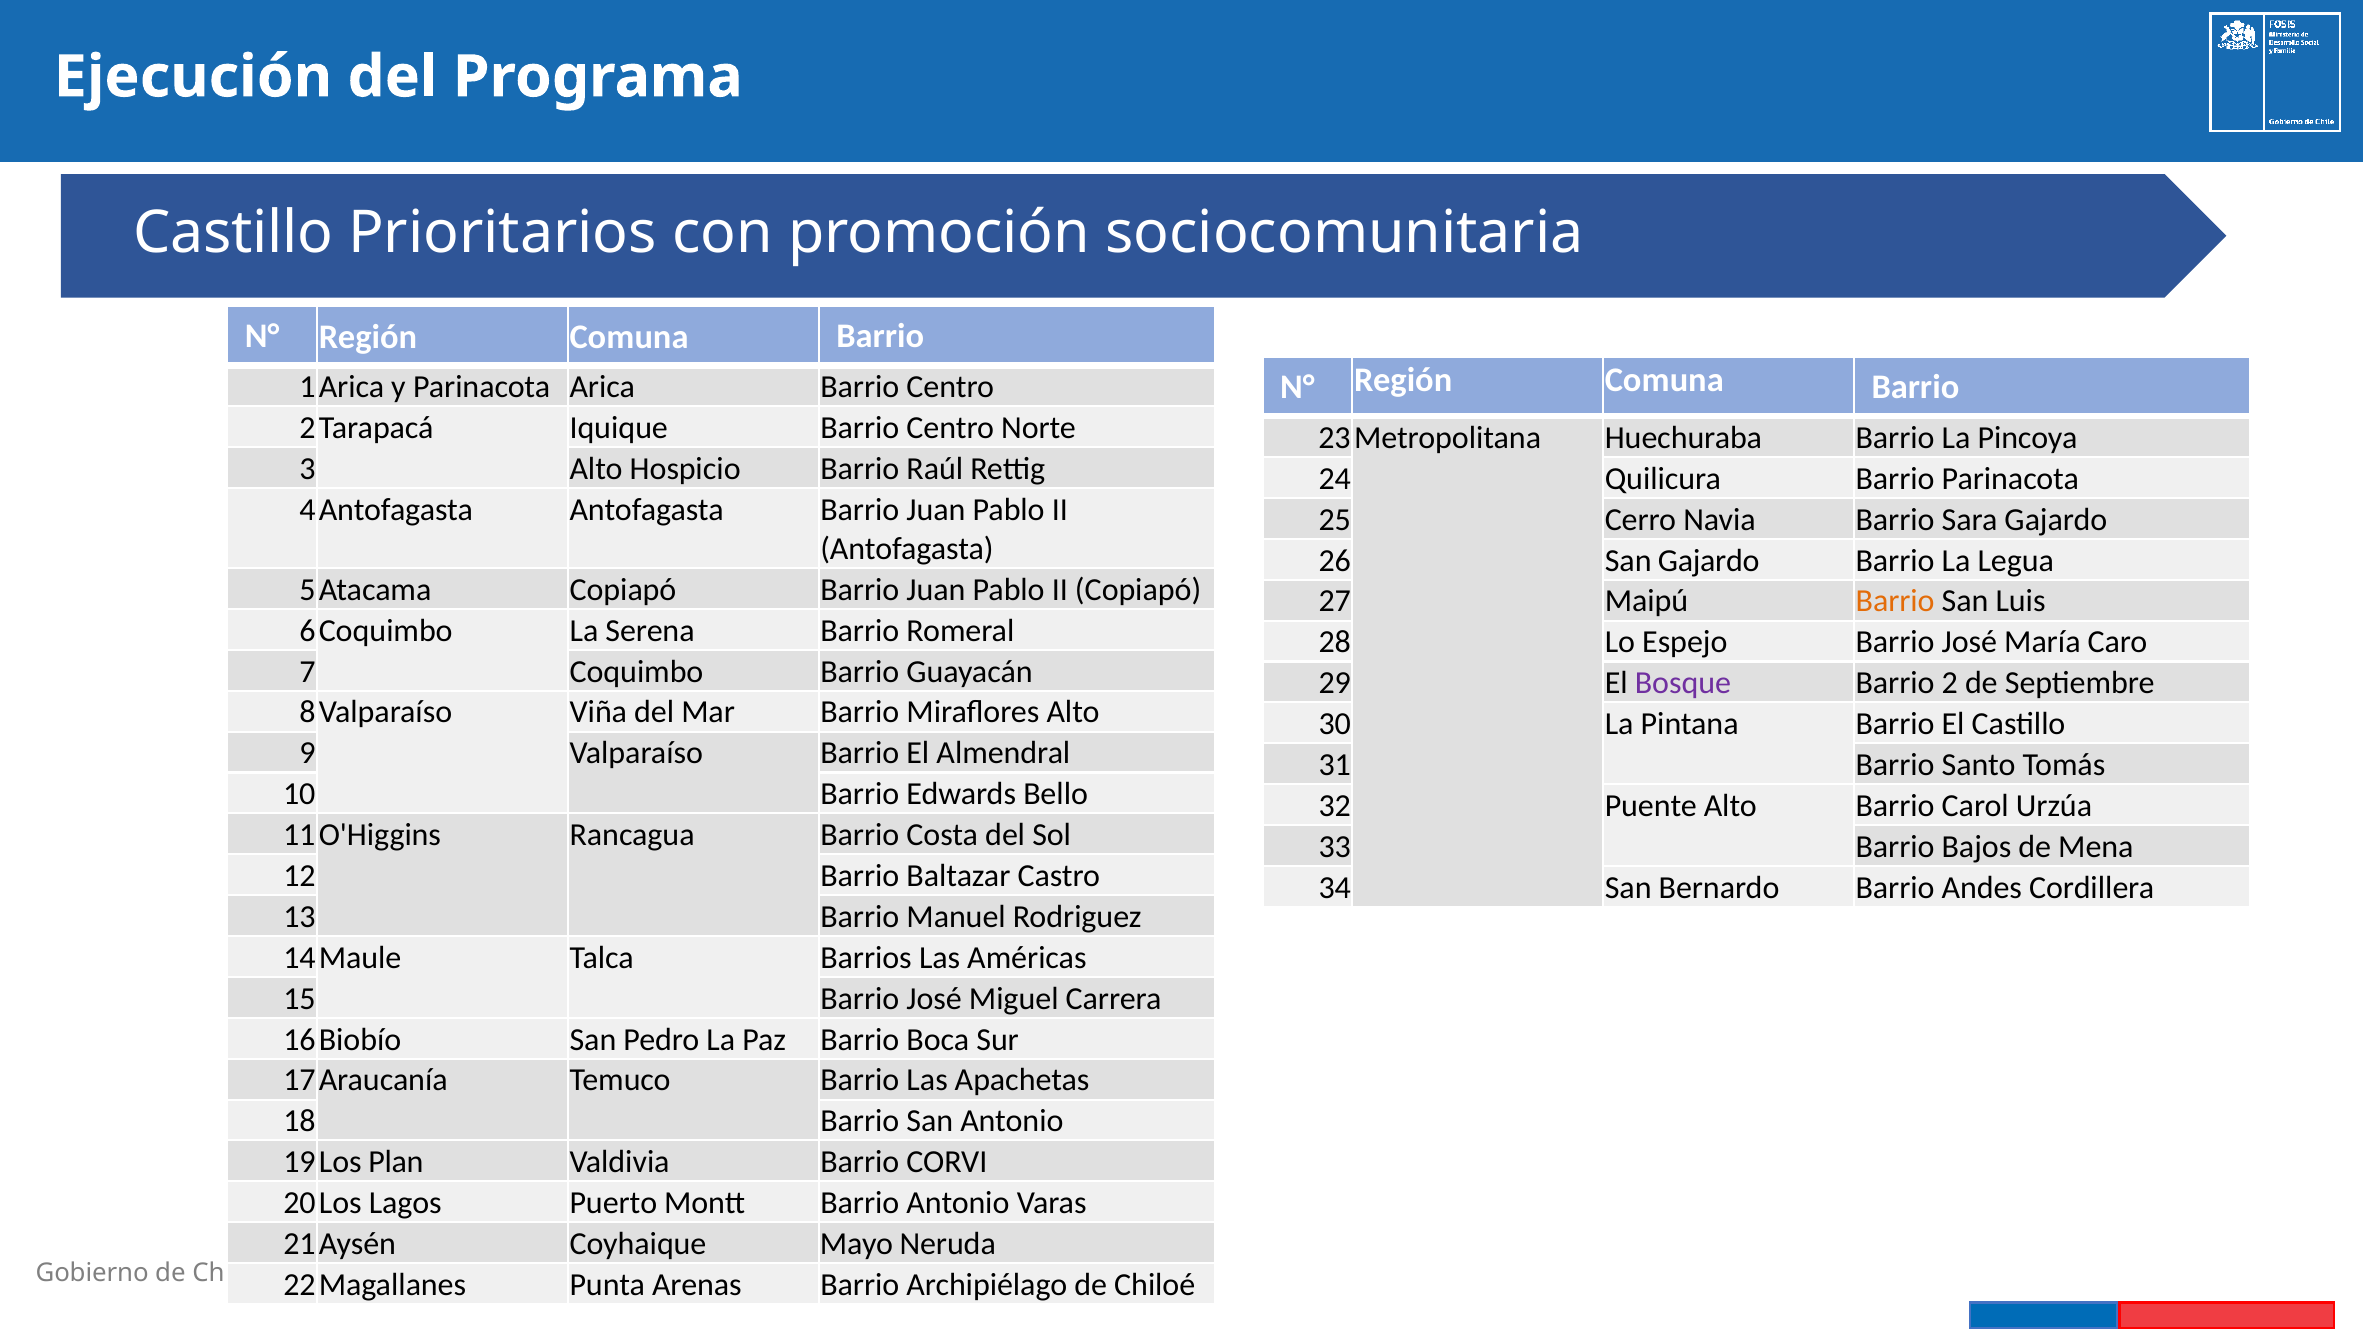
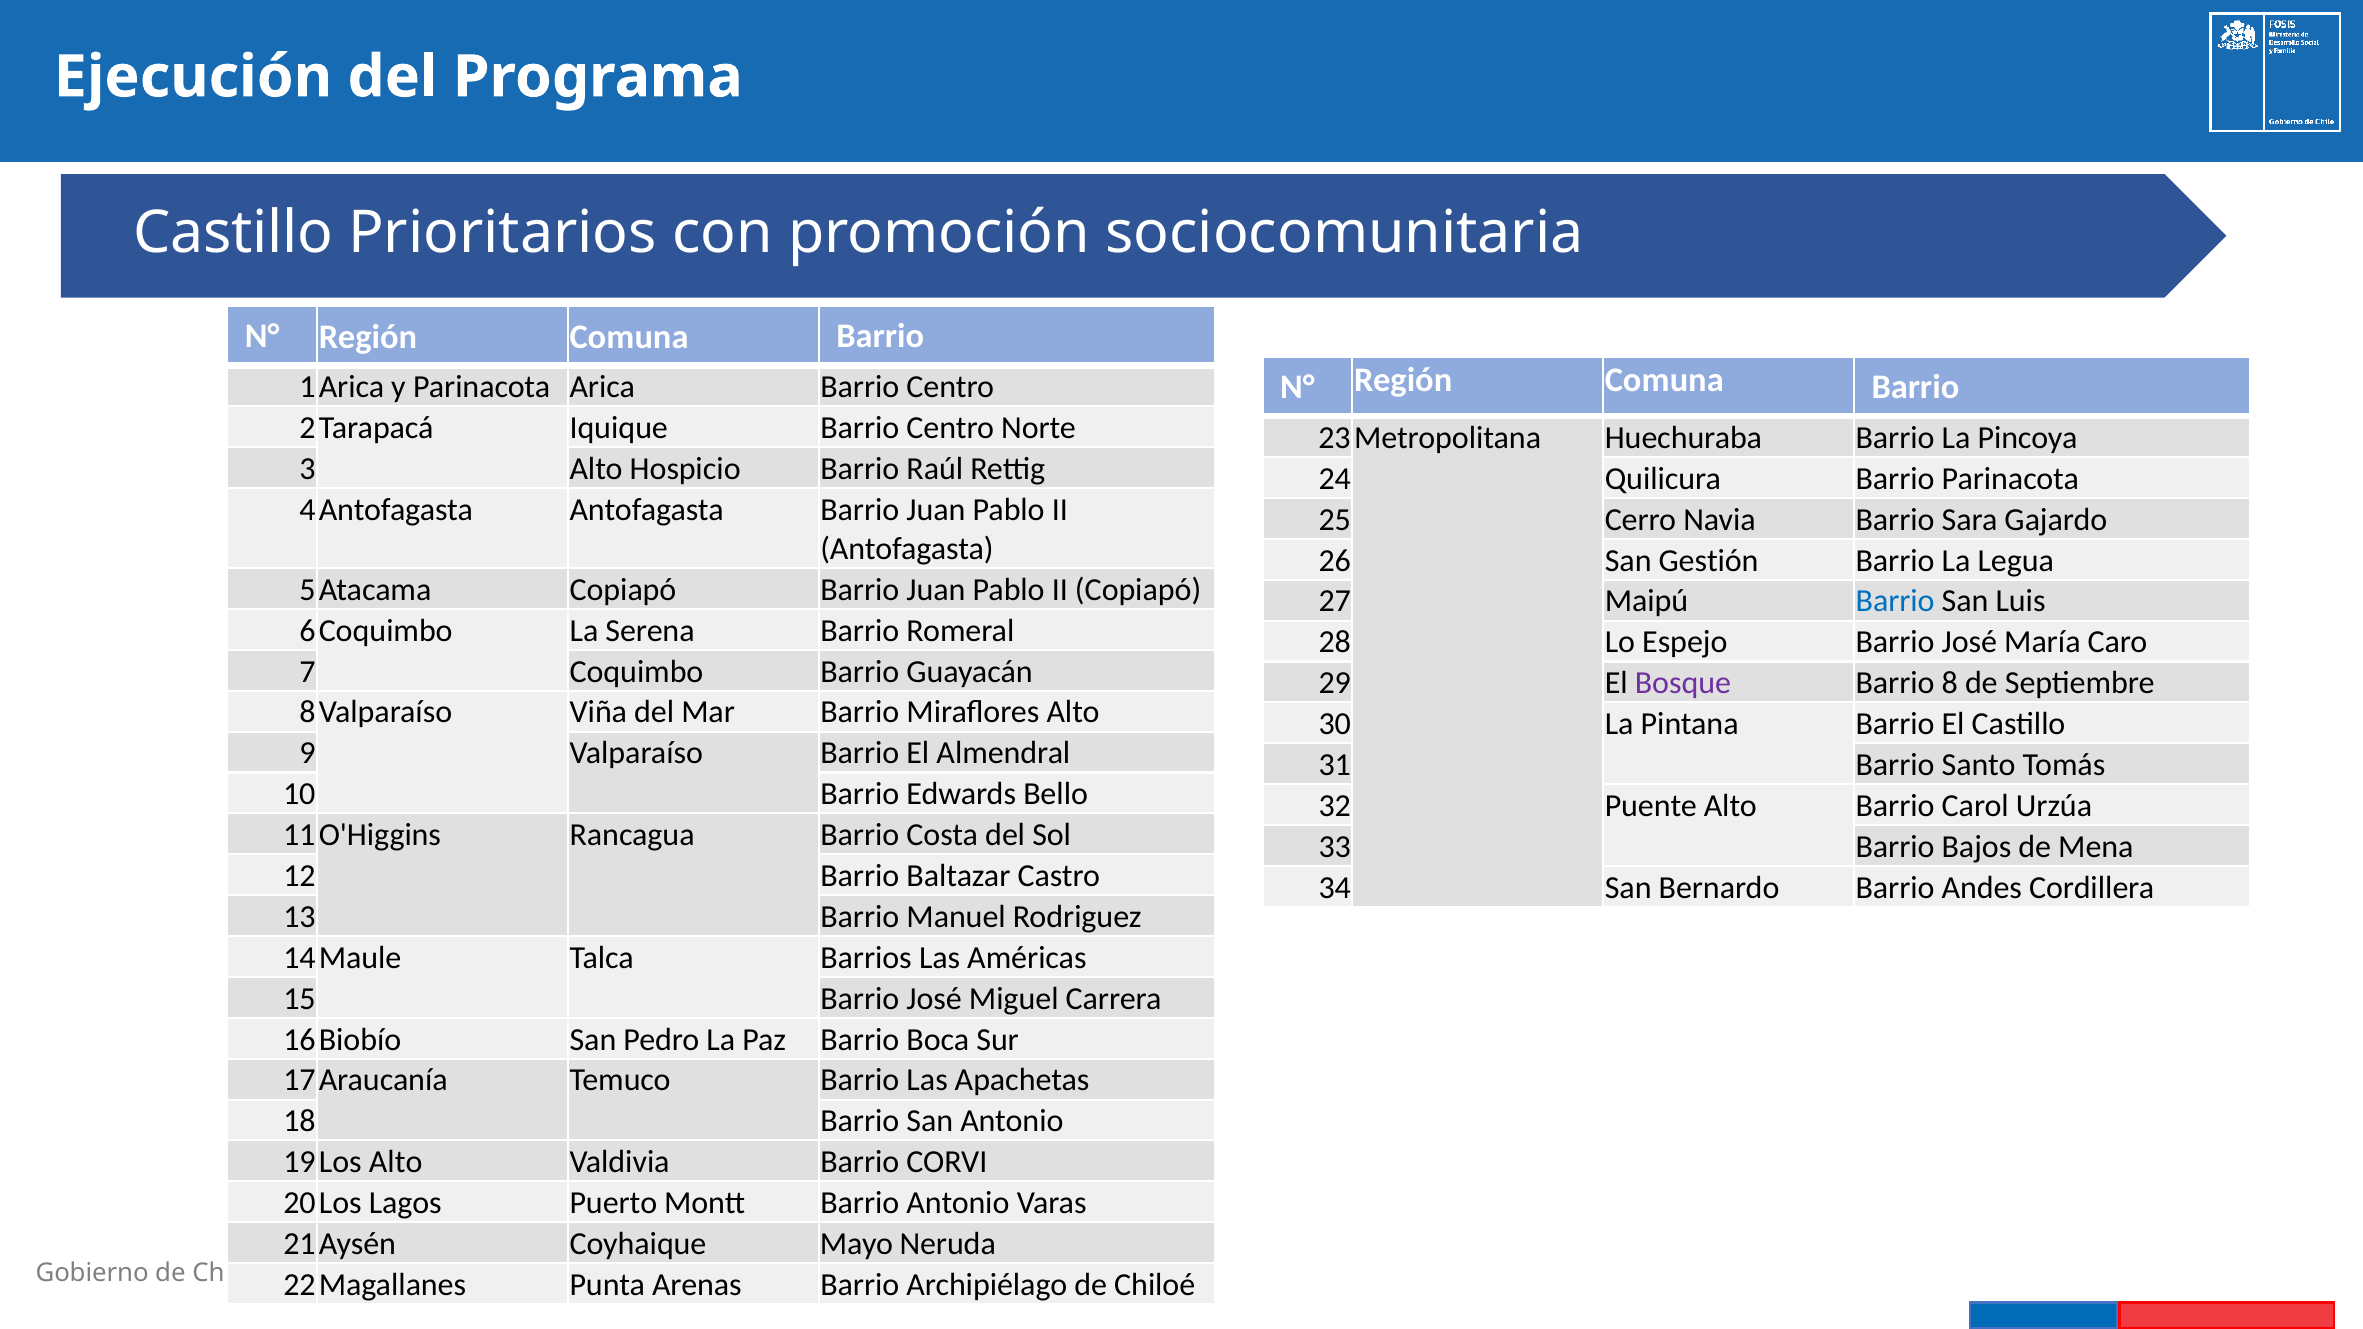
San Gajardo: Gajardo -> Gestión (1709, 561)
Barrio colour: orange -> blue (1895, 601)
2: 2 -> 8 (1950, 683)
Plan: Plan -> Alto (396, 1162)
